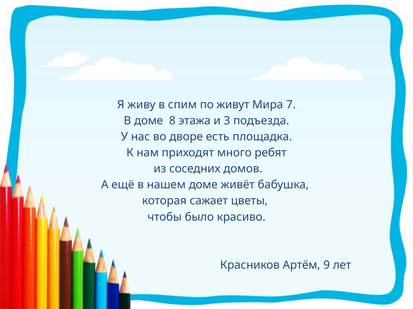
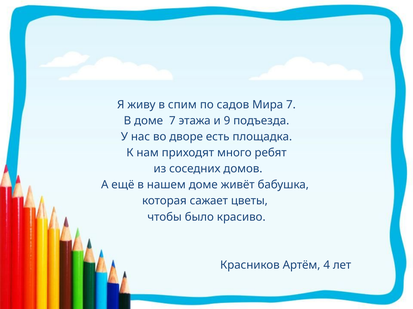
живут: живут -> садов (233, 105)
доме 8: 8 -> 7 (172, 121)
3: 3 -> 9 (227, 121)
9: 9 -> 4 (327, 266)
